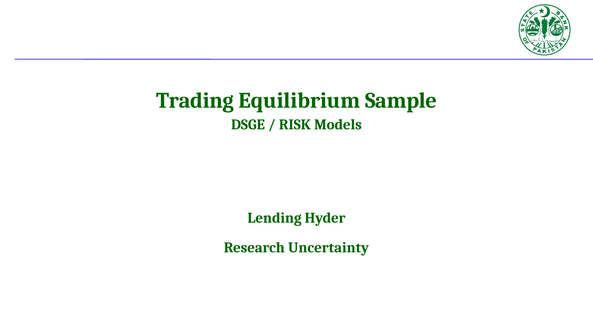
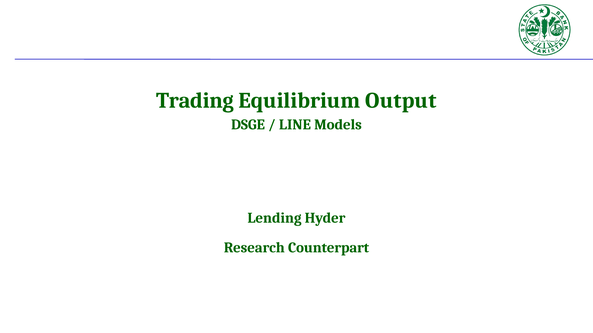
Sample: Sample -> Output (401, 101)
RISK: RISK -> LINE (295, 125)
Uncertainty: Uncertainty -> Counterpart (329, 248)
